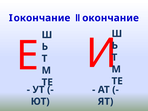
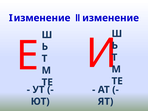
II окончание: окончание -> изменение (111, 18)
I окончание: окончание -> изменение (42, 18)
